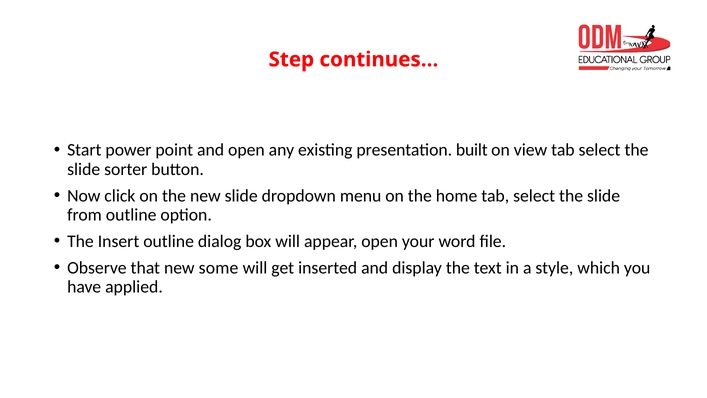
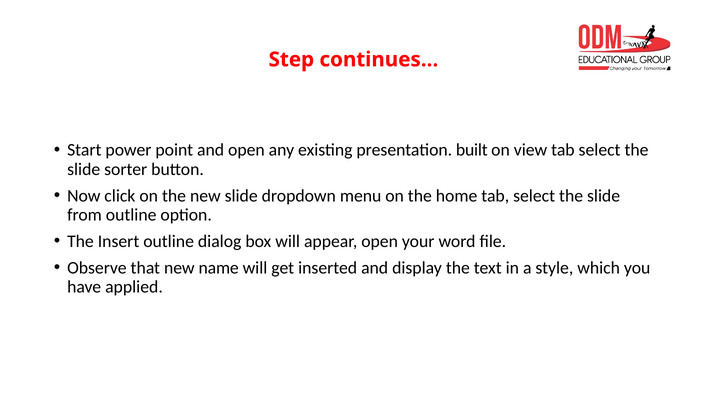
some: some -> name (219, 268)
